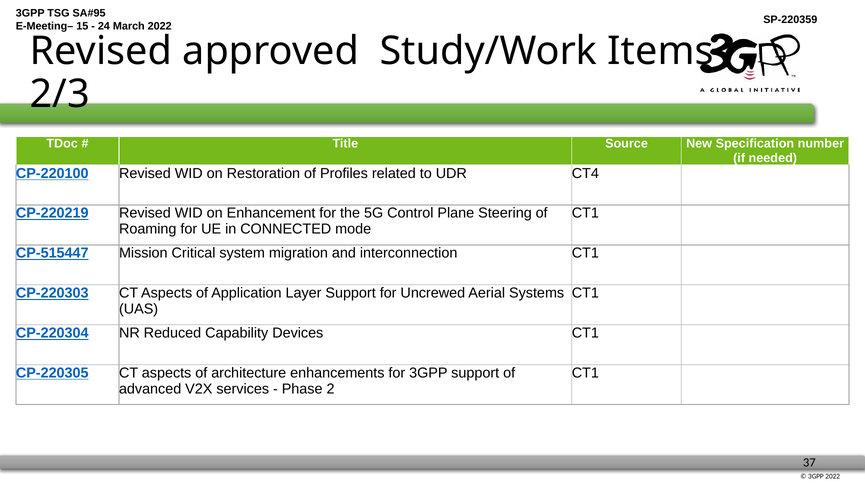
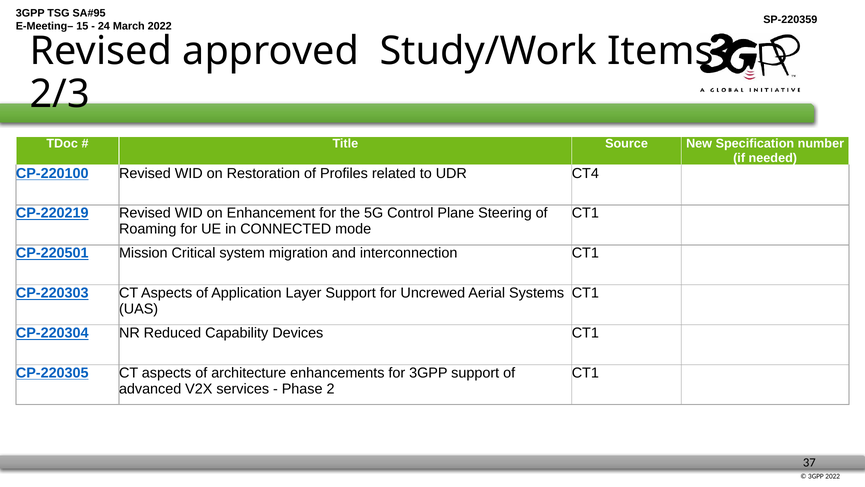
CP-515447: CP-515447 -> CP-220501 (52, 253)
